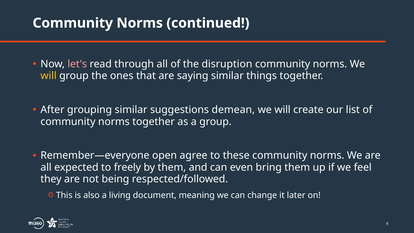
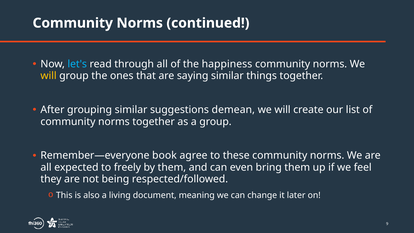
let's colour: pink -> light blue (77, 64)
disruption: disruption -> happiness (227, 64)
open: open -> book (164, 155)
